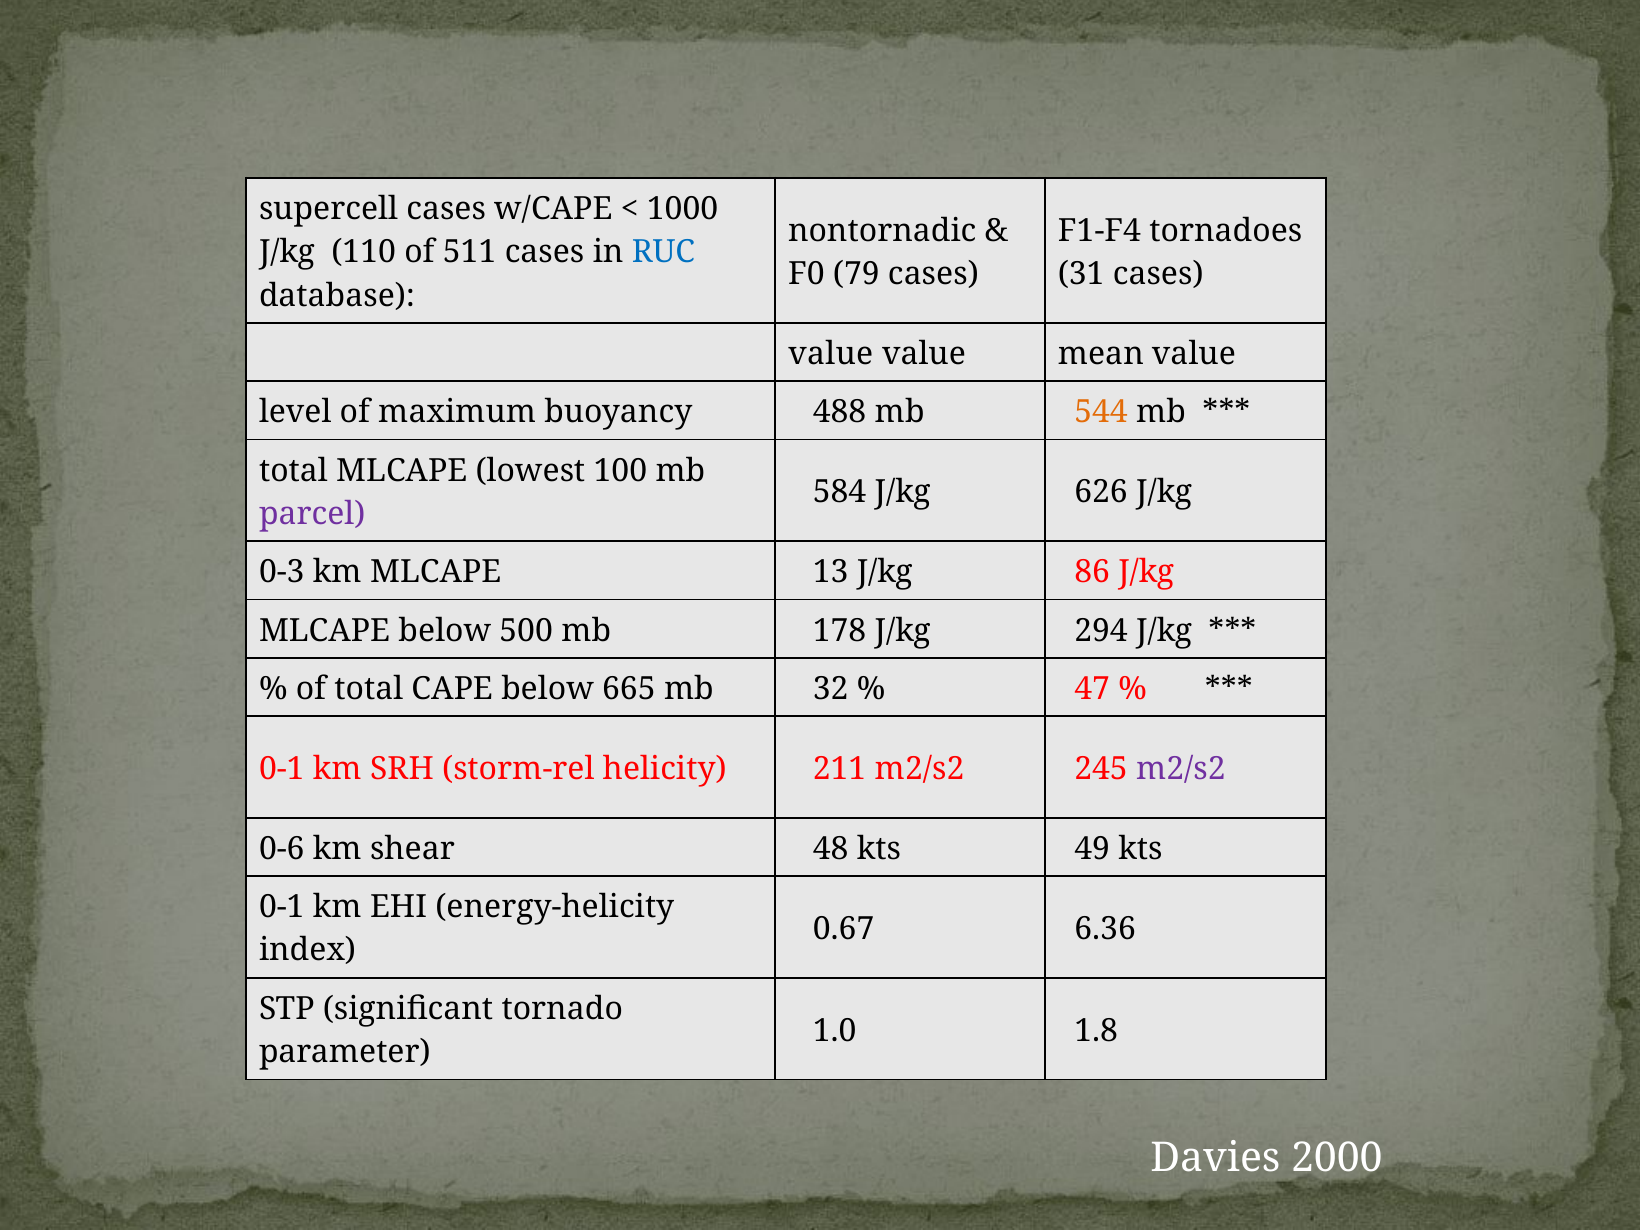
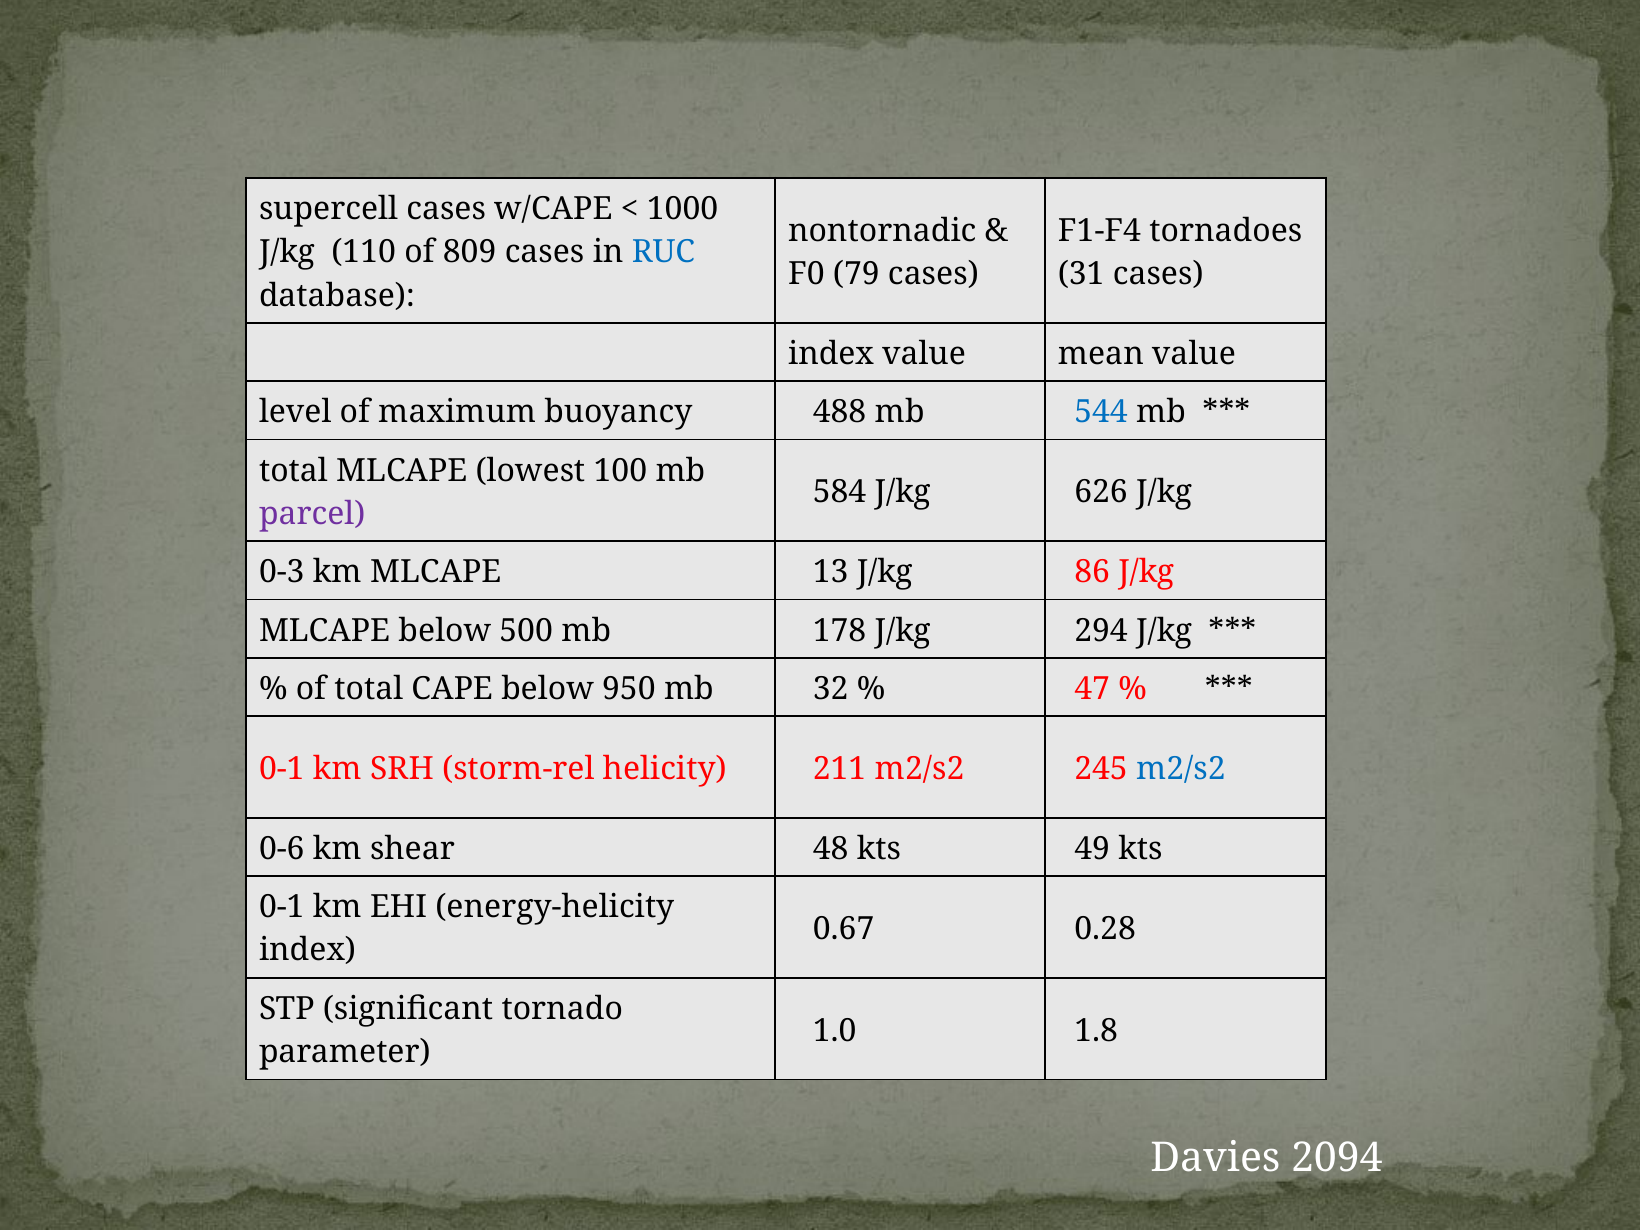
511: 511 -> 809 (470, 252)
value: value -> index (831, 354)
544 colour: orange -> blue (1101, 412)
665: 665 -> 950 (629, 689)
m2/s2 colour: purple -> blue (1181, 769)
6.36: 6.36 -> 0.28 (1105, 929)
2000: 2000 -> 2094 (1337, 1158)
